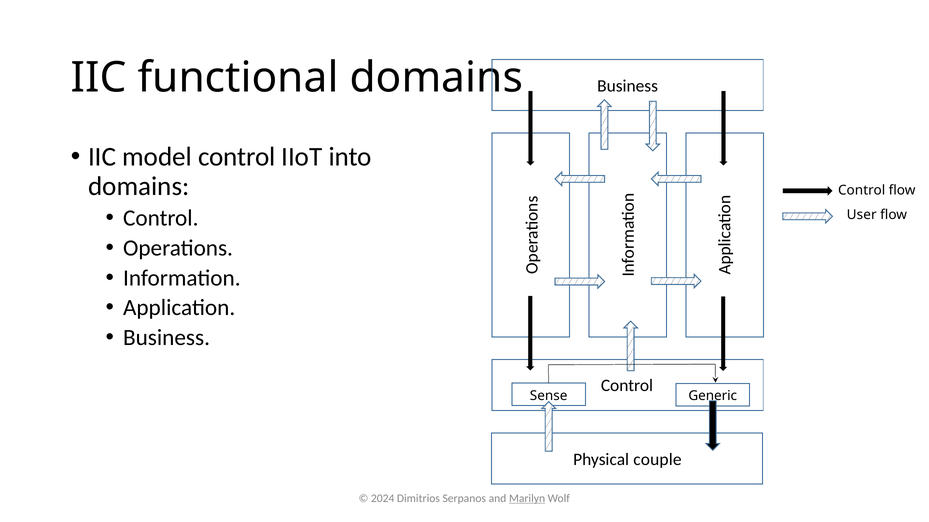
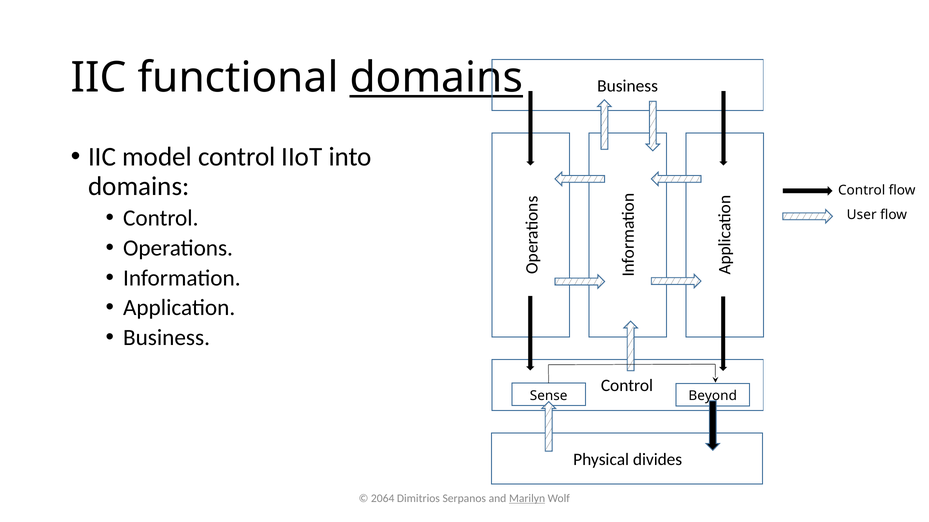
domains underline: none -> present (436, 78)
Generic: Generic -> Beyond (713, 396)
couple: couple -> divides (658, 460)
2024: 2024 -> 2064 (383, 499)
